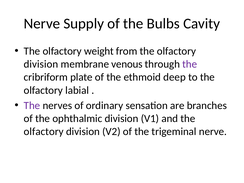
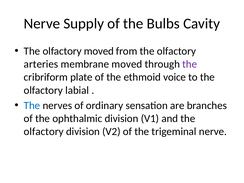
olfactory weight: weight -> moved (99, 51)
division: division -> arteries (41, 64)
membrane venous: venous -> moved (127, 64)
deep: deep -> voice (175, 77)
The colour: purple -> blue (32, 105)
